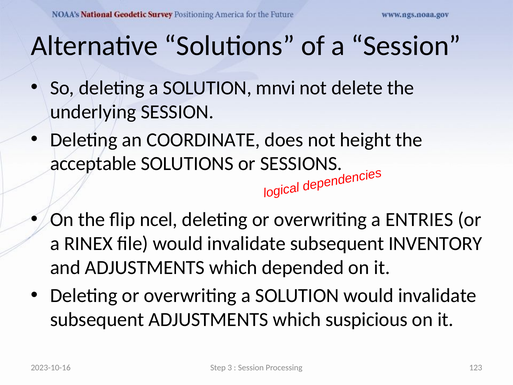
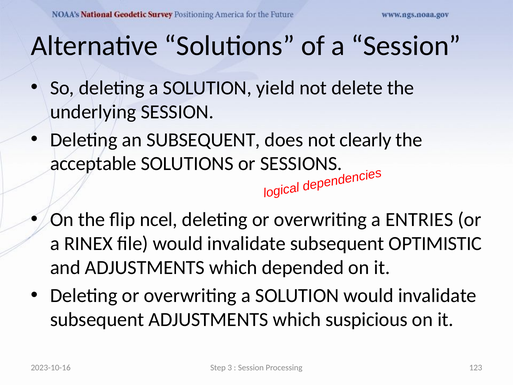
mnvi: mnvi -> yield (276, 88)
an COORDINATE: COORDINATE -> SUBSEQUENT (203, 140)
height: height -> clearly (366, 140)
INVENTORY: INVENTORY -> OPTIMISTIC (435, 243)
